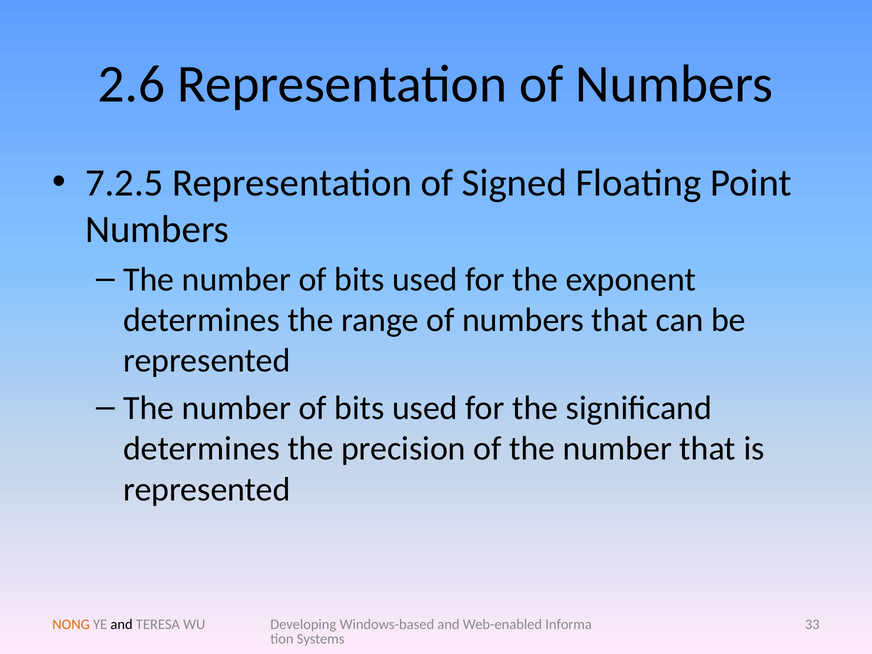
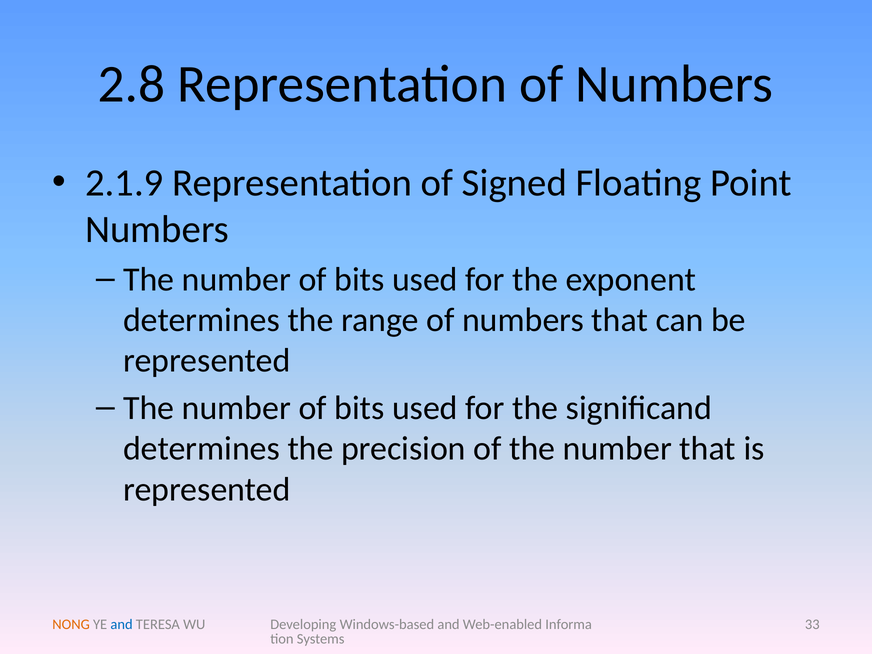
2.6: 2.6 -> 2.8 (132, 84)
7.2.5: 7.2.5 -> 2.1.9 (124, 183)
and colour: black -> blue (122, 625)
